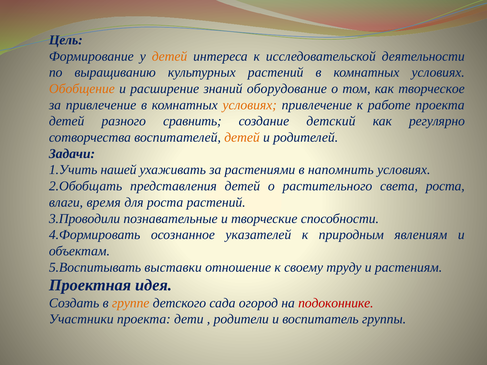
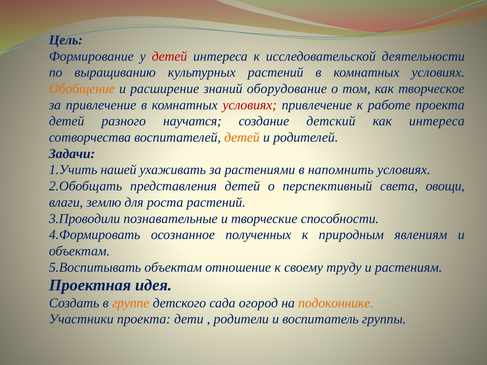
детей colour: orange -> red (170, 56)
условиях colour: orange -> red (250, 105)
сравнить: сравнить -> научатся (192, 121)
как регулярно: регулярно -> интереса (437, 121)
растительного: растительного -> перспективный (327, 186)
света роста: роста -> овощи (445, 186)
время: время -> землю (104, 202)
указателей: указателей -> полученных (258, 235)
5.Воспитывать выставки: выставки -> объектам (173, 267)
подоконнике colour: red -> orange (336, 303)
